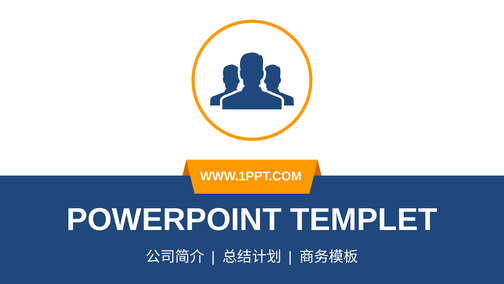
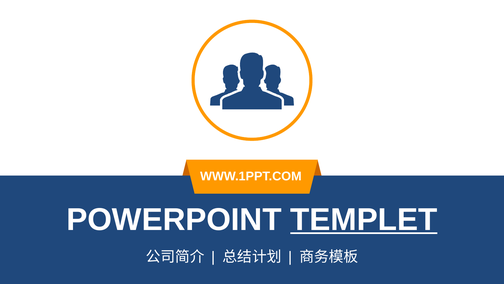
TEMPLET underline: none -> present (364, 219)
